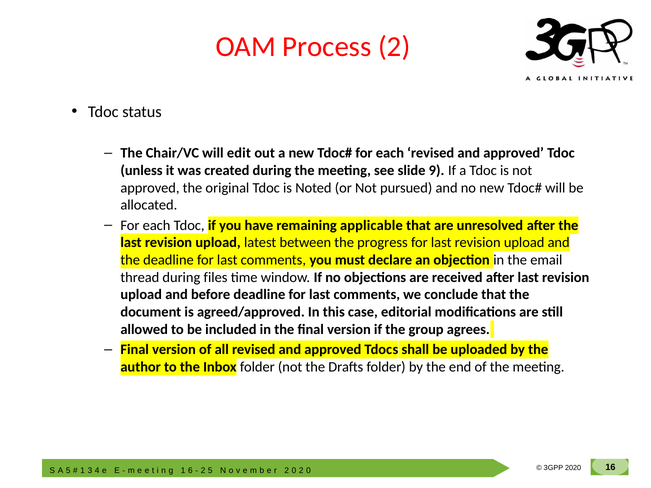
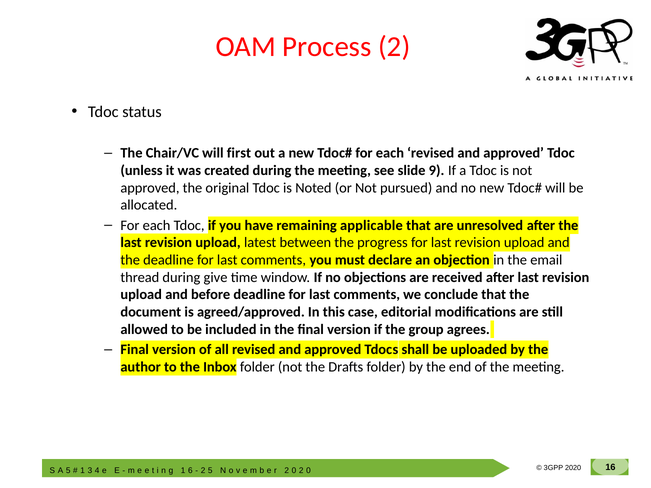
edit: edit -> first (239, 153)
files: files -> give (216, 278)
